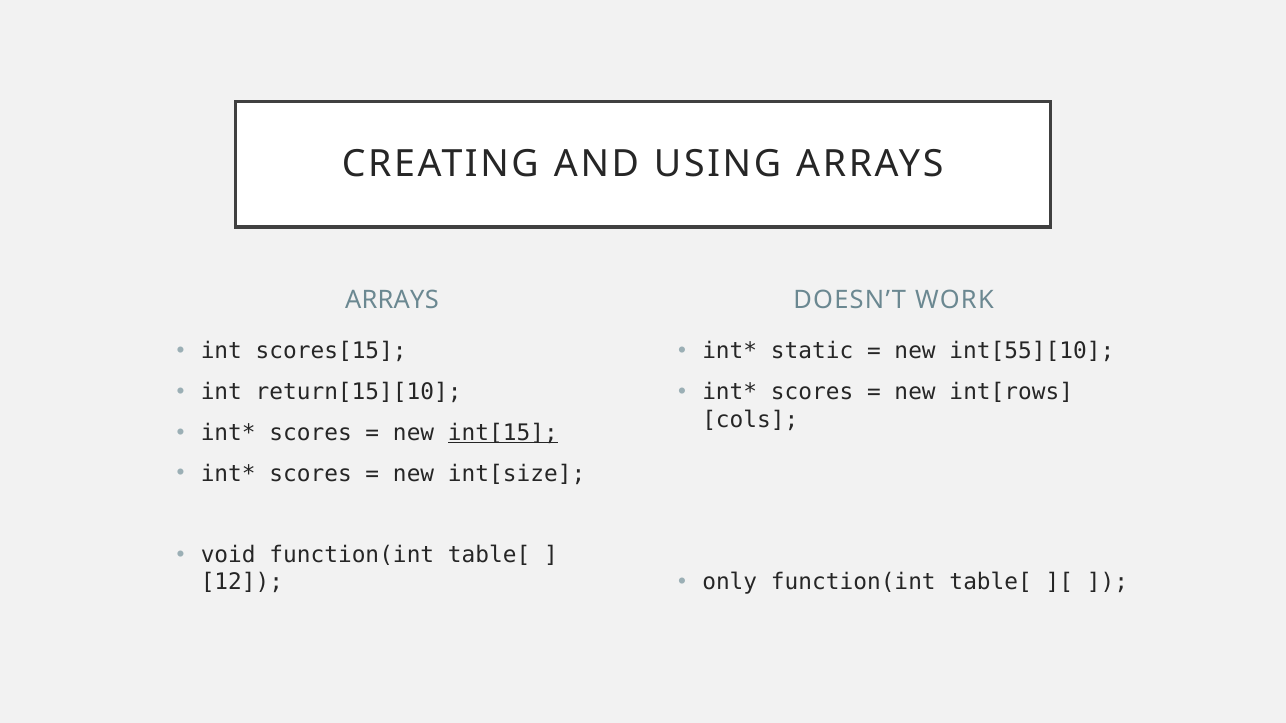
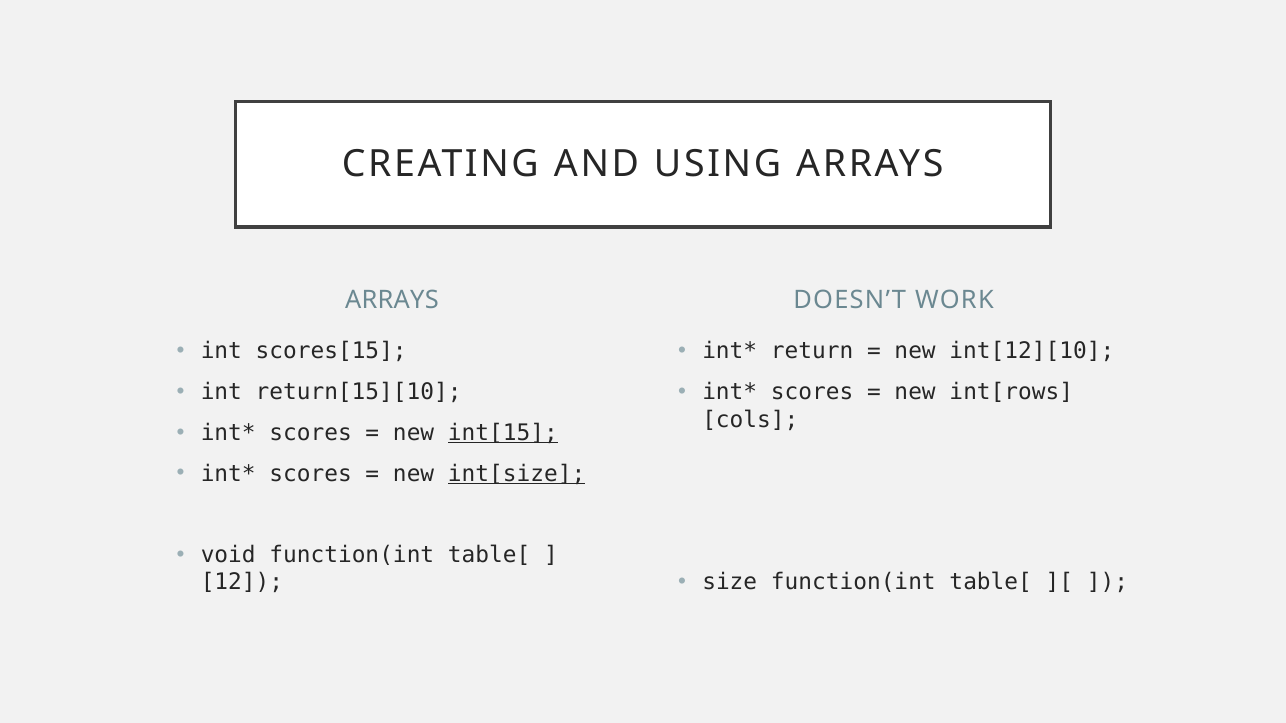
static: static -> return (812, 352)
int[55][10: int[55][10 -> int[12][10 (1032, 352)
int[size underline: none -> present (517, 474)
only: only -> size (730, 583)
